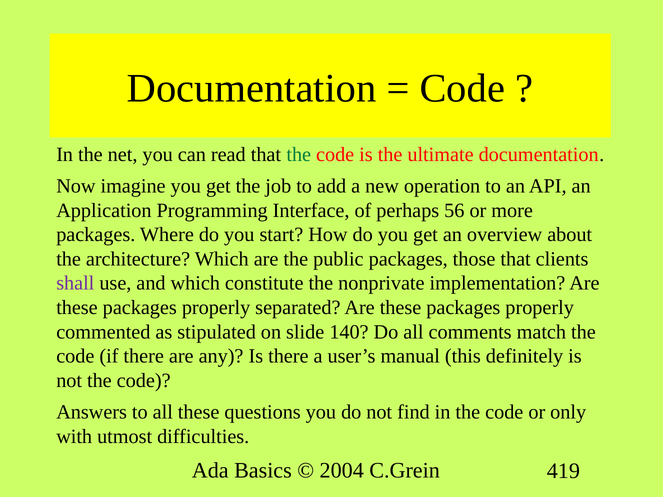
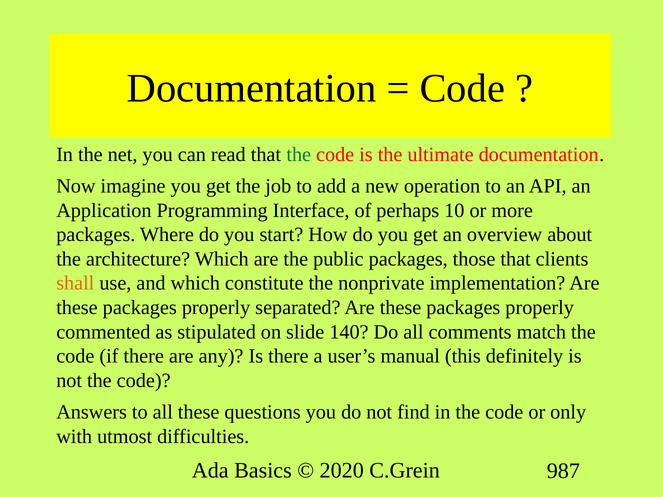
56: 56 -> 10 (454, 210)
shall colour: purple -> orange (75, 283)
2004: 2004 -> 2020 (342, 470)
419: 419 -> 987 (563, 471)
